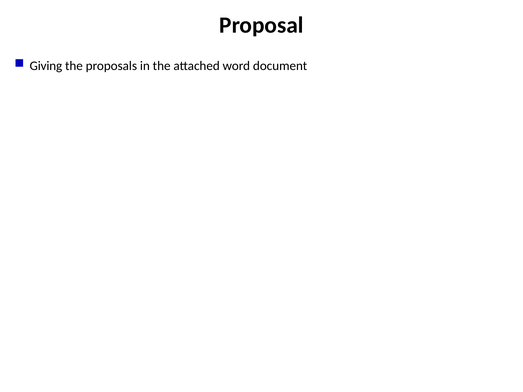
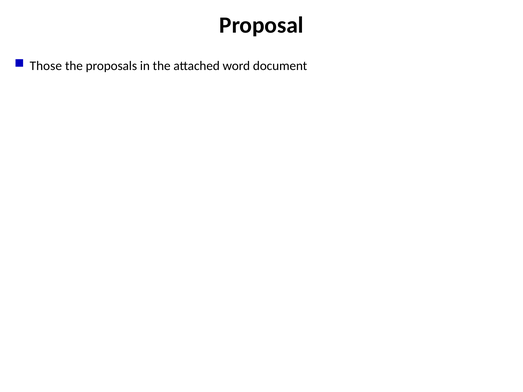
Giving: Giving -> Those (46, 66)
